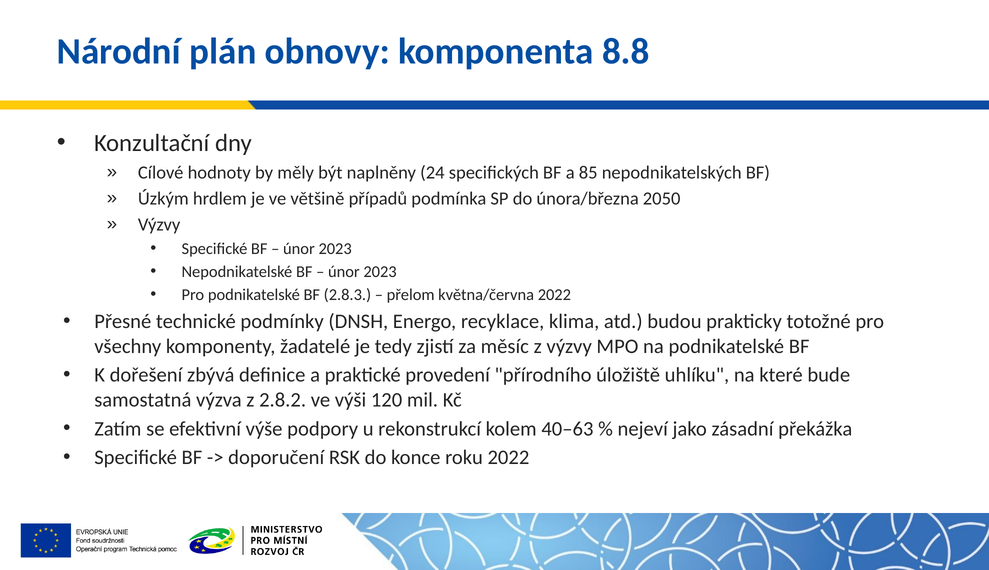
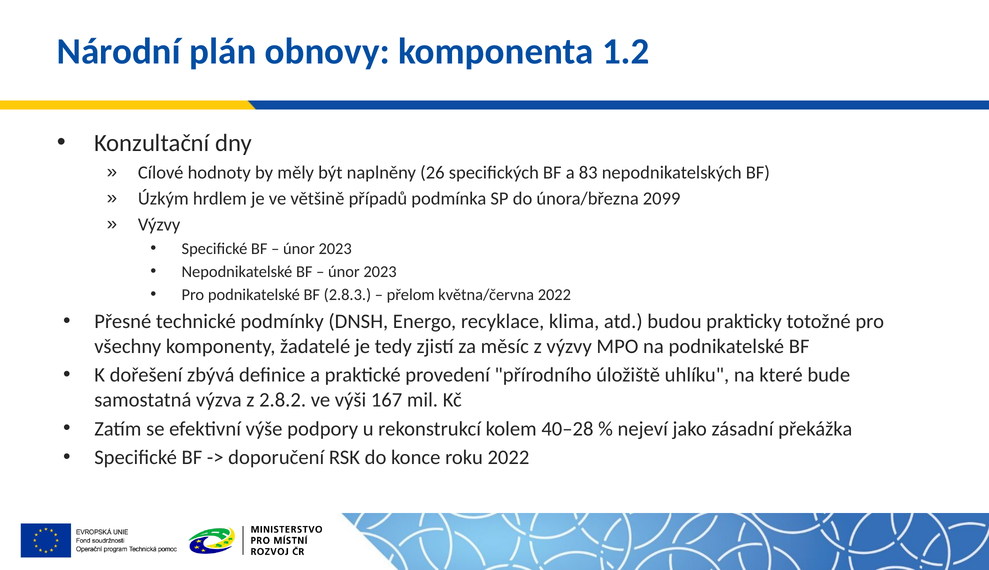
8.8: 8.8 -> 1.2 (626, 51)
24: 24 -> 26 (432, 172)
85: 85 -> 83 (588, 172)
2050: 2050 -> 2099 (662, 198)
120: 120 -> 167 (387, 400)
40–63: 40–63 -> 40–28 (567, 428)
